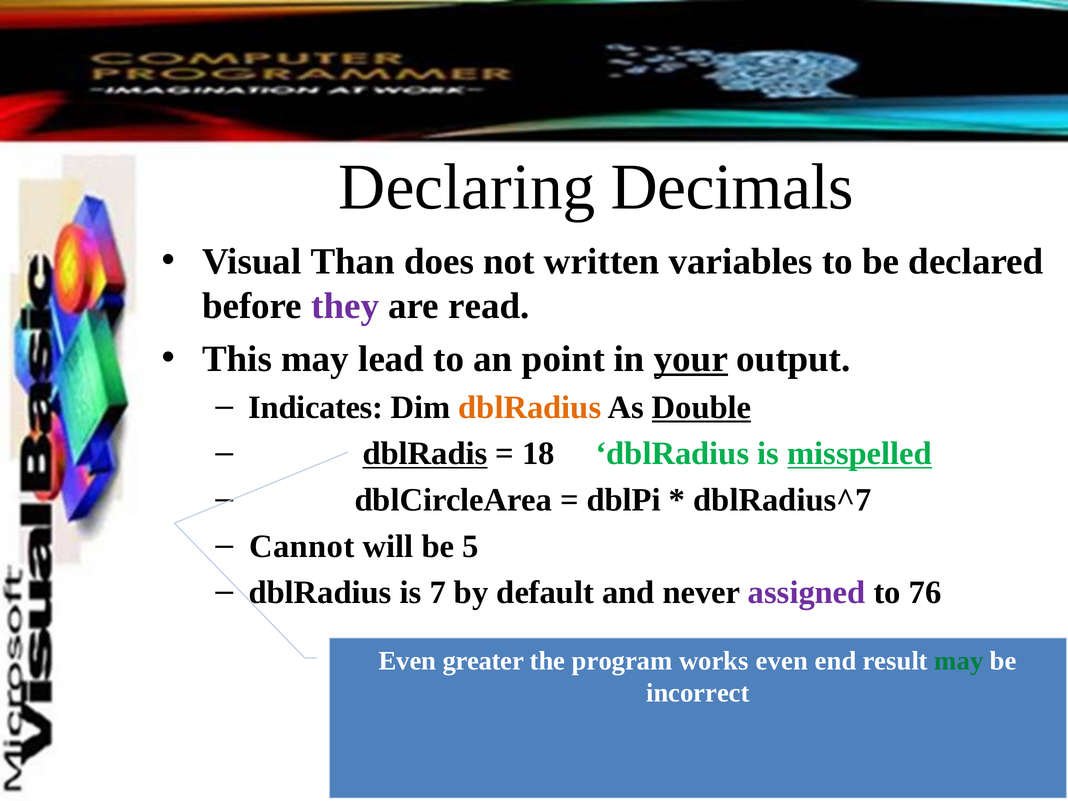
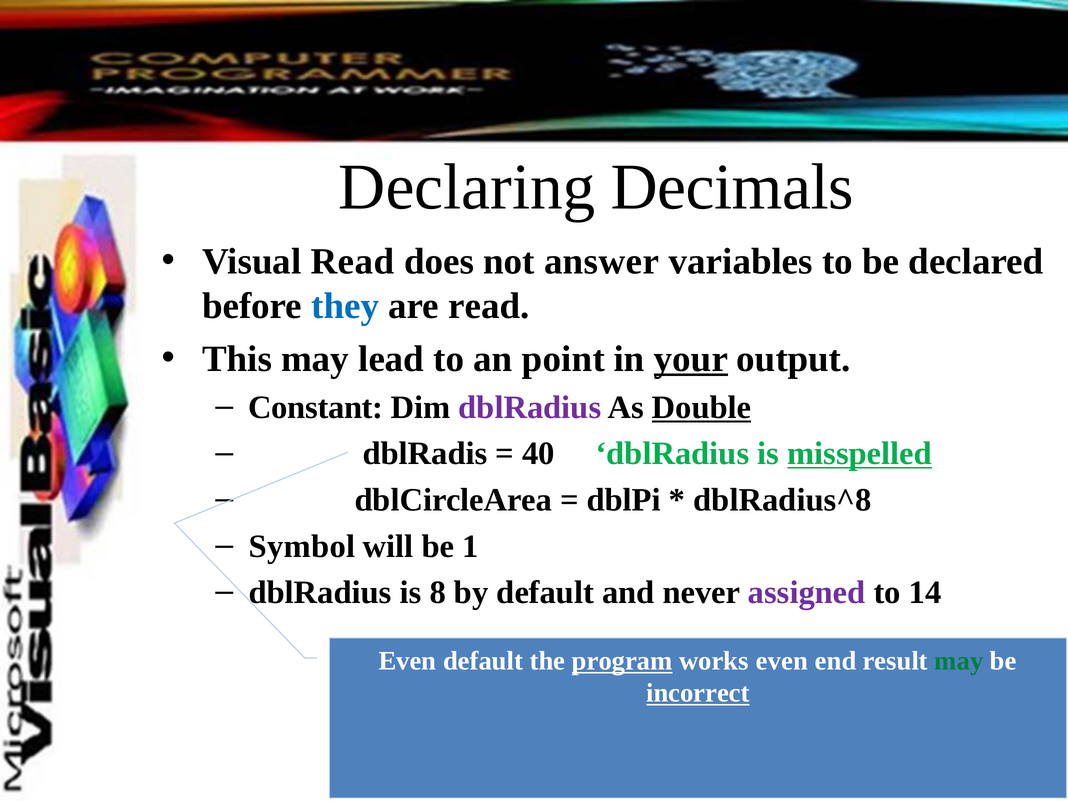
Visual Than: Than -> Read (353, 262)
written: written -> answer (602, 262)
they colour: purple -> blue (345, 306)
Indicates: Indicates -> Constant (316, 407)
dblRadius colour: orange -> purple (530, 407)
dblRadis underline: present -> none (425, 454)
18: 18 -> 40 (538, 454)
dblRadius^7: dblRadius^7 -> dblRadius^8 (782, 500)
Cannot: Cannot -> Symbol (302, 546)
5: 5 -> 1 (470, 546)
7: 7 -> 8 (438, 592)
76: 76 -> 14 (925, 592)
Even greater: greater -> default (483, 661)
program underline: none -> present (622, 661)
incorrect underline: none -> present (698, 693)
